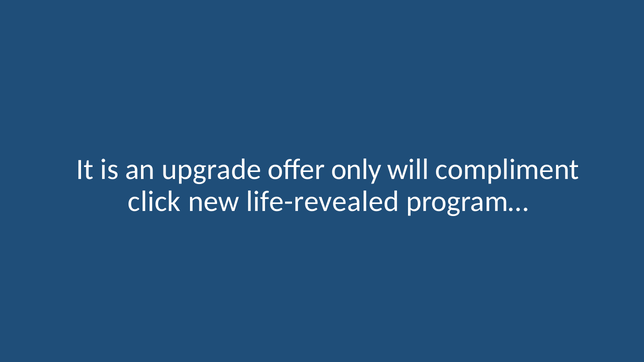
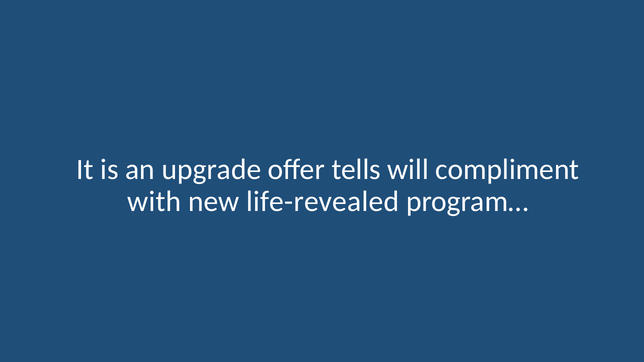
only: only -> tells (356, 170)
click: click -> with (154, 202)
